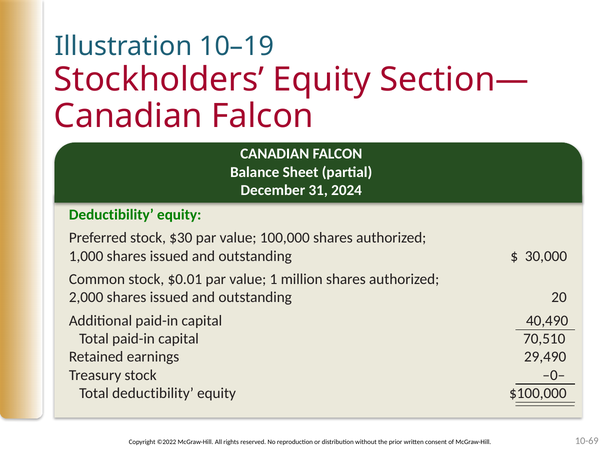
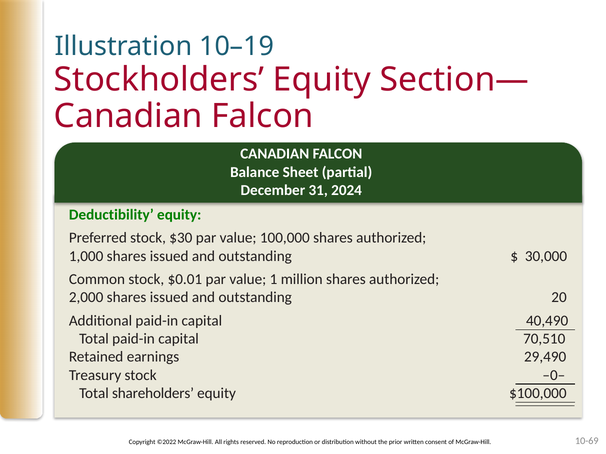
Total deductibility: deductibility -> shareholders (153, 394)
